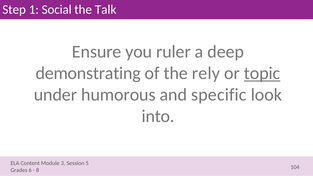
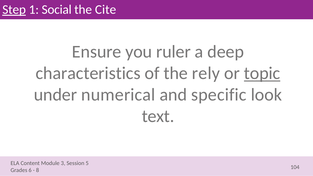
Step underline: none -> present (14, 10)
Talk: Talk -> Cite (106, 10)
demonstrating: demonstrating -> characteristics (88, 73)
humorous: humorous -> numerical (118, 95)
into: into -> text (158, 116)
